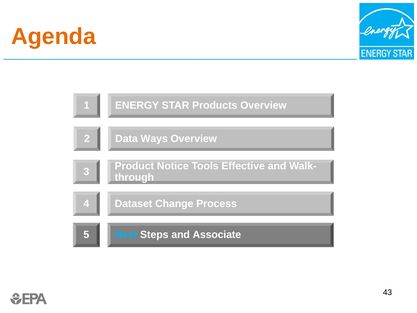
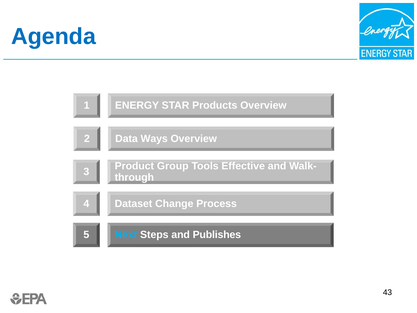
Agenda colour: orange -> blue (54, 36)
Notice: Notice -> Group (173, 166)
Associate: Associate -> Publishes (217, 235)
